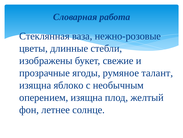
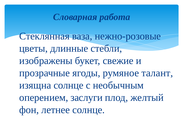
изящна яблоко: яблоко -> солнце (69, 85)
оперением изящна: изящна -> заслуги (87, 97)
